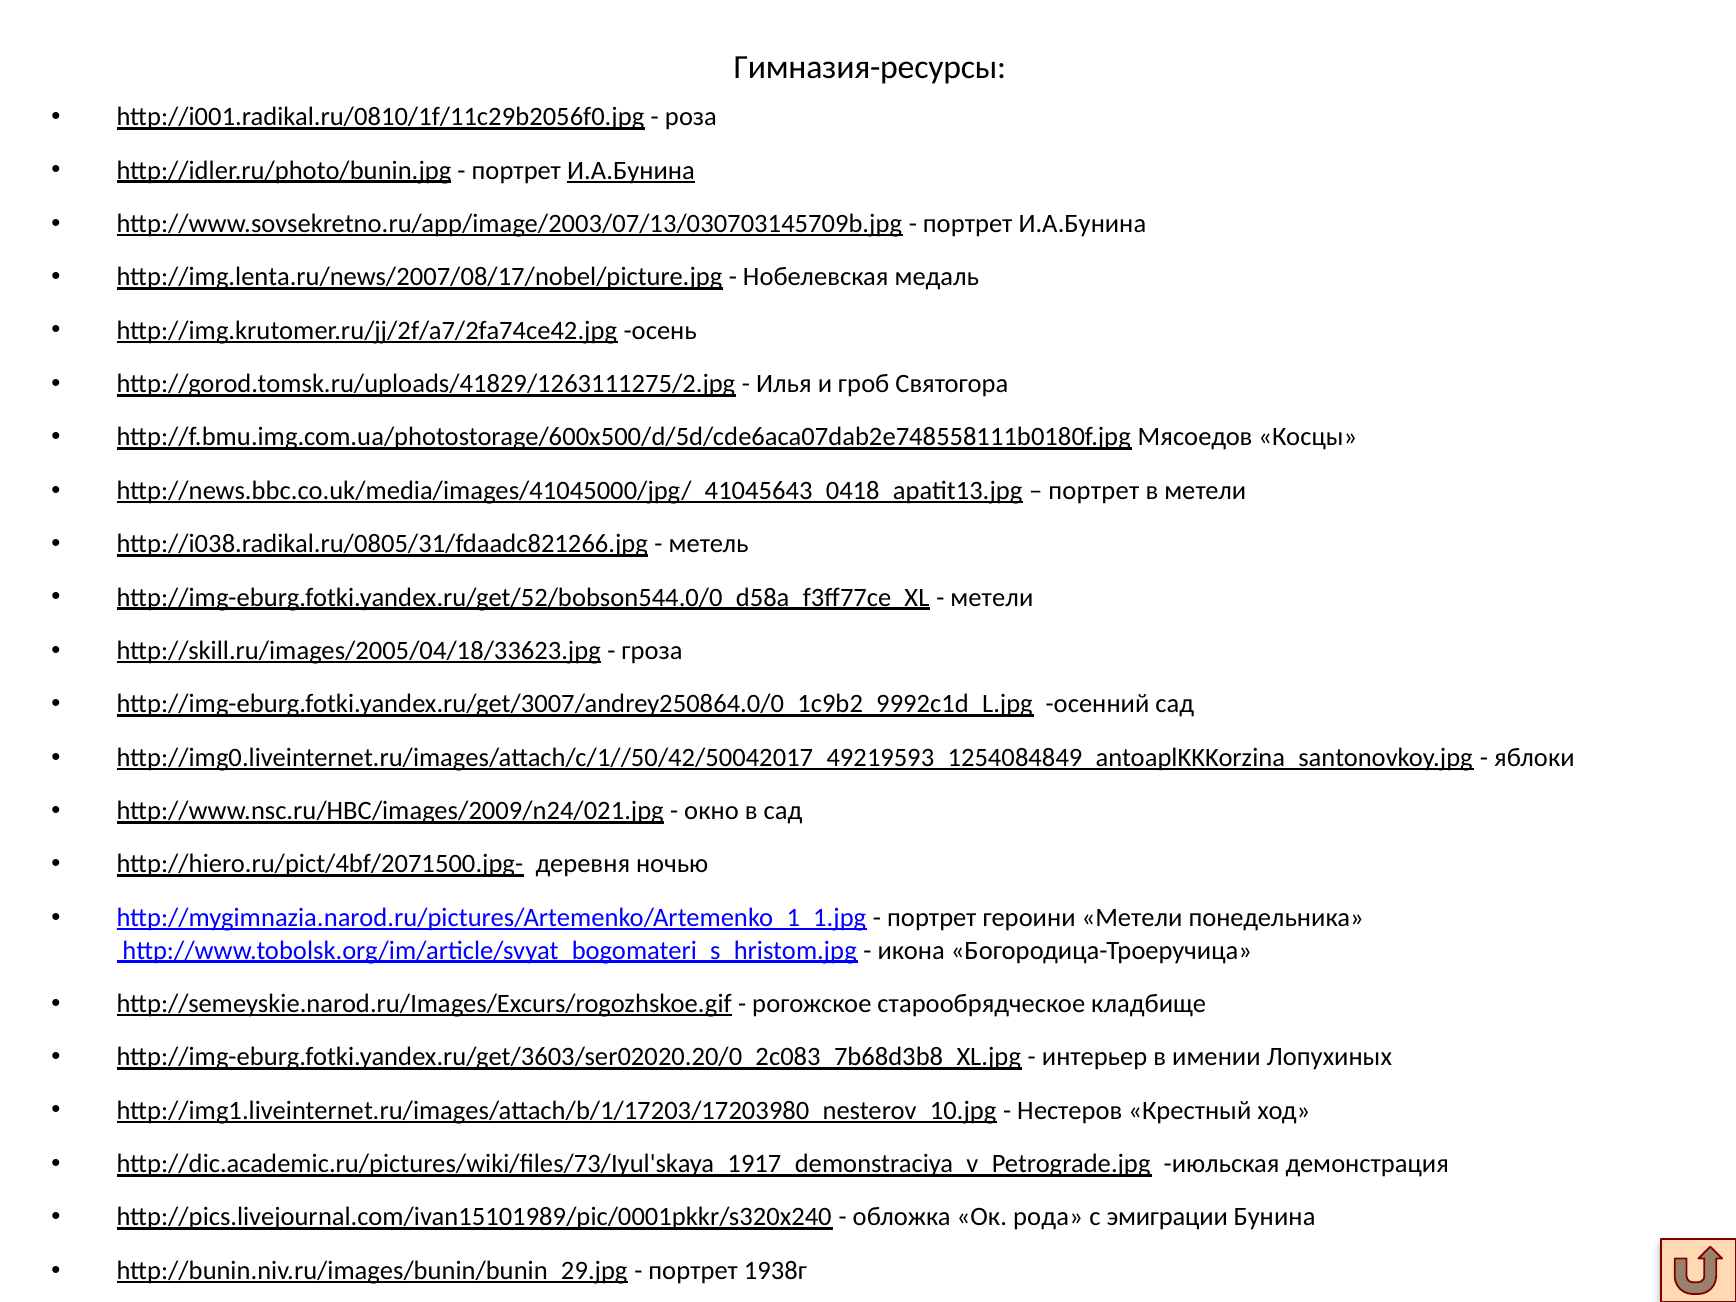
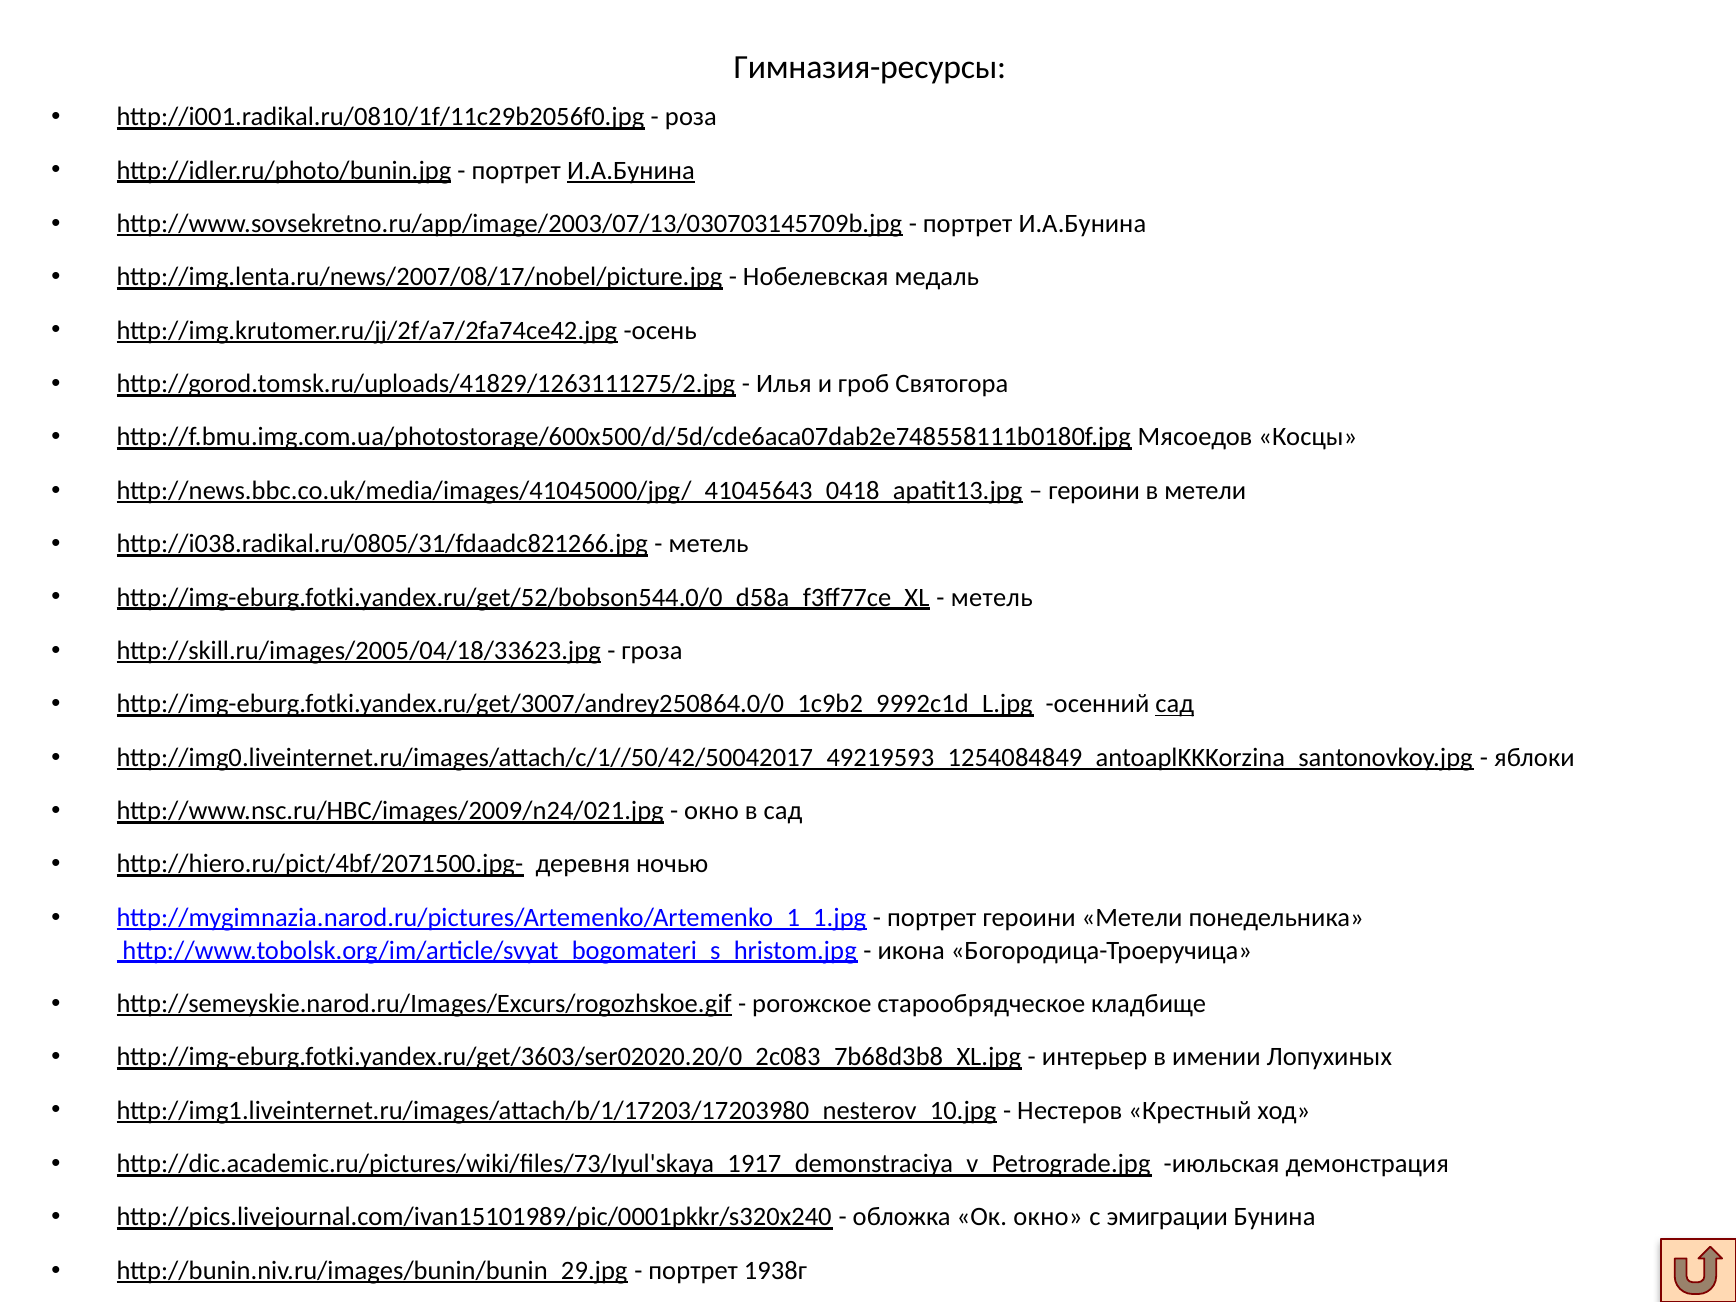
портрет: портрет -> героини (1094, 491)
метели: метели -> метель (992, 597)
сад underline: none -> present (1175, 704)
Ок рода: рода -> окно (1048, 1217)
